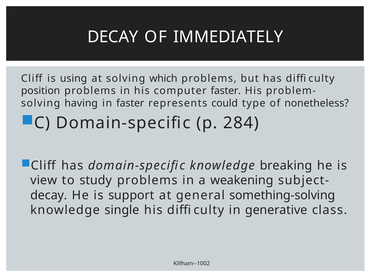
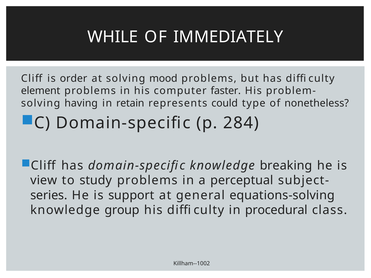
DECAY: DECAY -> WHILE (113, 37)
using: using -> order (74, 79)
which: which -> mood (163, 79)
position: position -> element (41, 91)
in faster: faster -> retain (130, 103)
weakening: weakening -> perceptual (242, 181)
decay: decay -> series (49, 195)
something-solving: something-solving -> equations-solving (282, 195)
single: single -> group (122, 210)
generative: generative -> procedural (276, 210)
